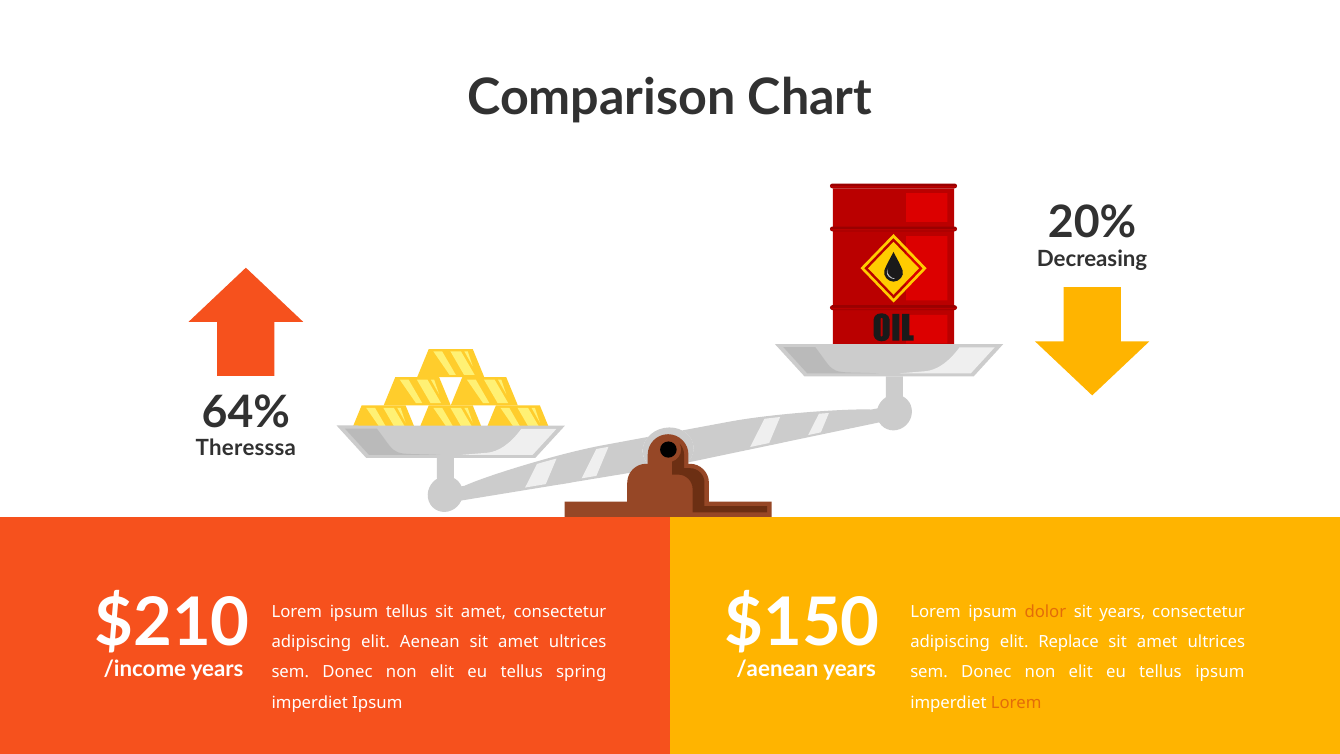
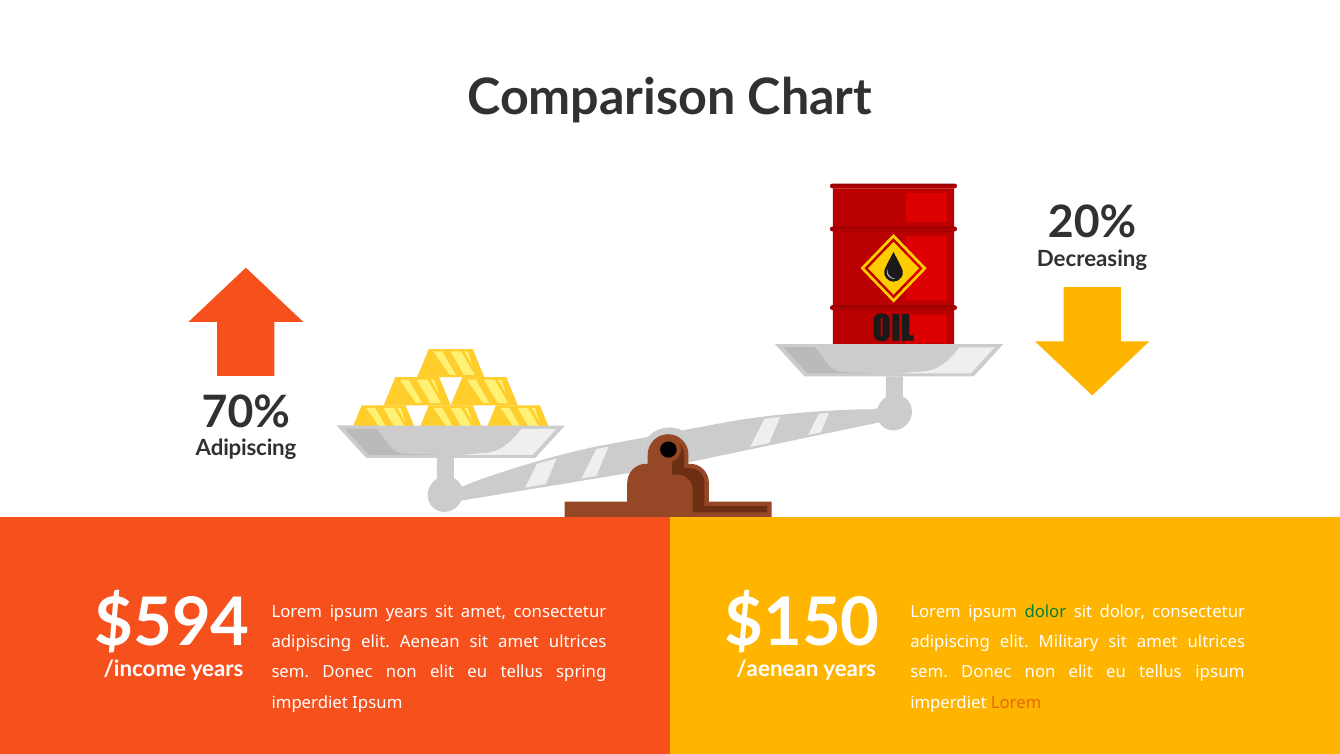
64%: 64% -> 70% (246, 412)
Theresssa: Theresssa -> Adipiscing (246, 448)
$210: $210 -> $594 (172, 624)
ipsum tellus: tellus -> years (407, 612)
dolor colour: orange -> green (1045, 612)
sit years: years -> dolor (1122, 612)
Replace: Replace -> Military (1068, 642)
